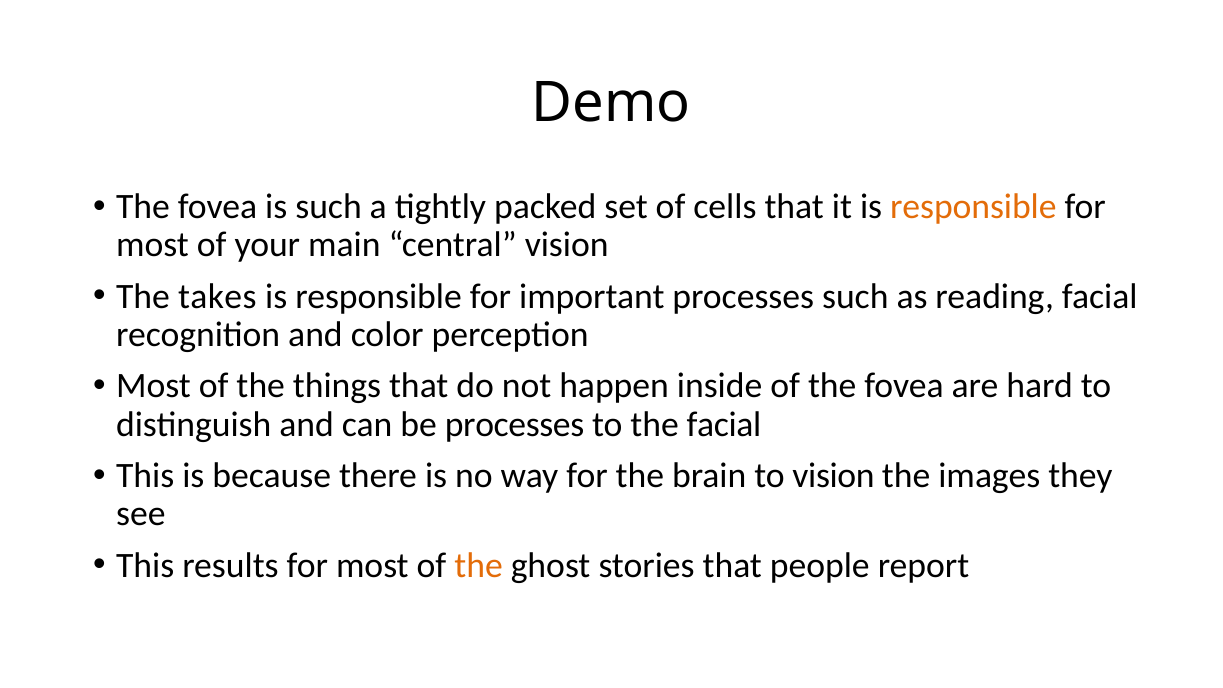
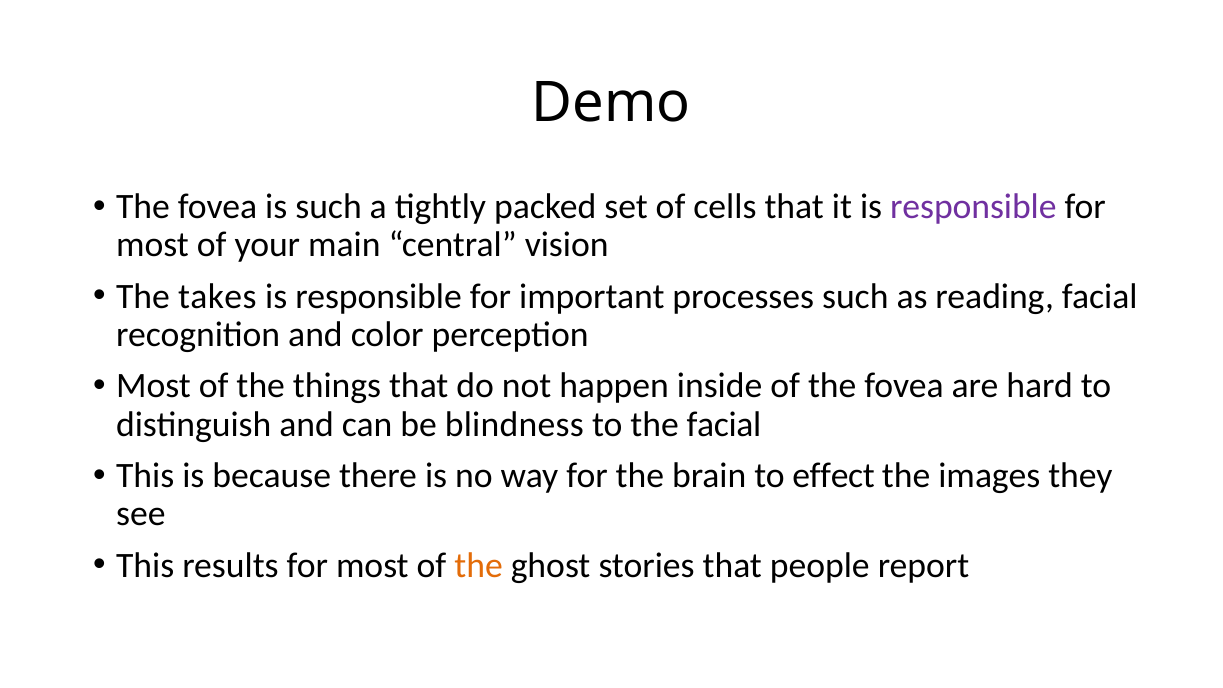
responsible colour: orange -> purple (973, 207)
be processes: processes -> blindness (514, 424)
to vision: vision -> effect (834, 476)
